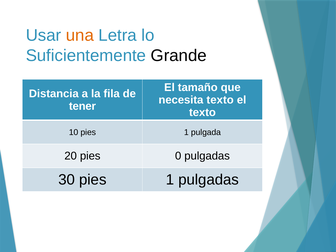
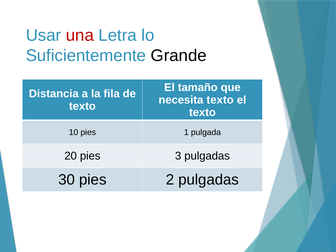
una colour: orange -> red (80, 35)
tener: tener -> texto (82, 106)
0: 0 -> 3 (178, 156)
30 pies 1: 1 -> 2 (170, 180)
